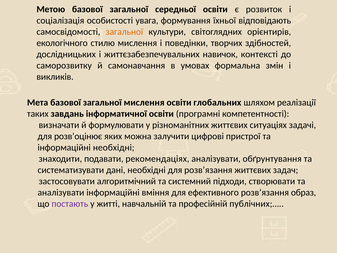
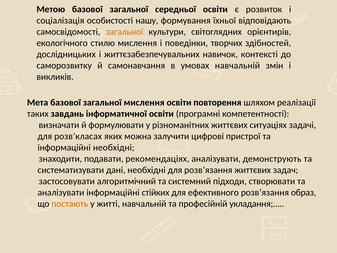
увага: увага -> нашу (147, 21)
умовах формальна: формальна -> навчальній (237, 66)
глобальних: глобальних -> повторення (217, 102)
розв’оцінює: розв’оцінює -> розв’класах (78, 136)
обґрунтування: обґрунтування -> демонструють (272, 159)
вміння: вміння -> стійких (156, 192)
постають colour: purple -> orange (70, 204)
публічних;…: публічних;… -> укладання;… (257, 204)
